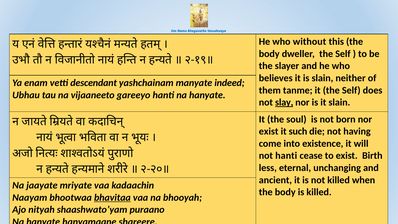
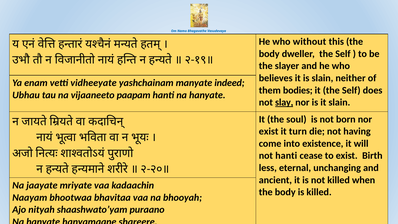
descendant: descendant -> vidheeyate (94, 83)
tanme: tanme -> bodies (298, 90)
gareeyo: gareeyo -> paapam (134, 95)
such: such -> turn (298, 131)
bhavitaa underline: present -> none (112, 197)
